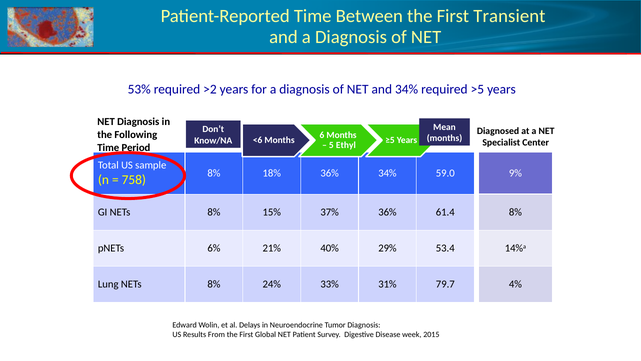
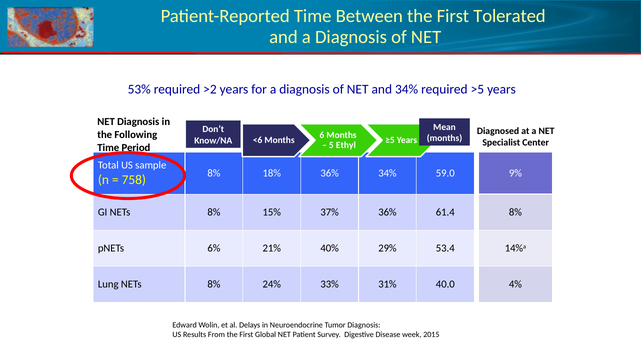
Transient: Transient -> Tolerated (509, 16)
79.7: 79.7 -> 40.0 (445, 284)
